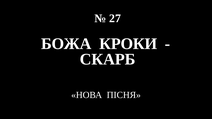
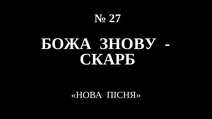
КРОКИ: КРОКИ -> ЗНОВУ (128, 44)
